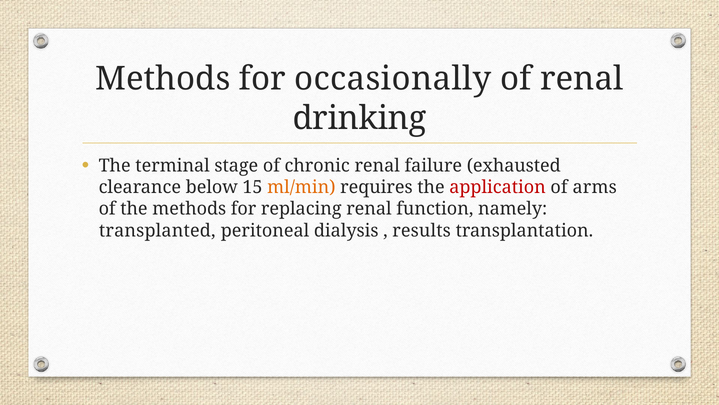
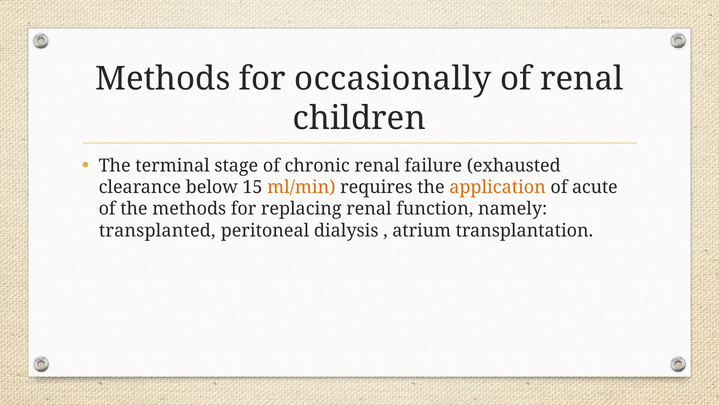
drinking: drinking -> children (359, 118)
application colour: red -> orange (498, 187)
arms: arms -> acute (595, 187)
results: results -> atrium (422, 230)
